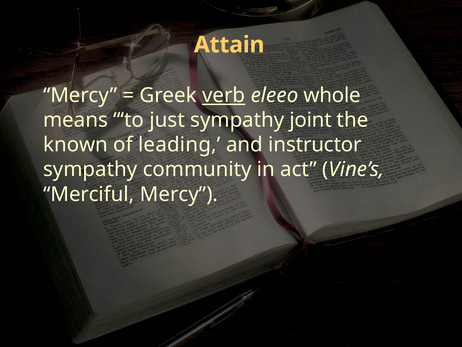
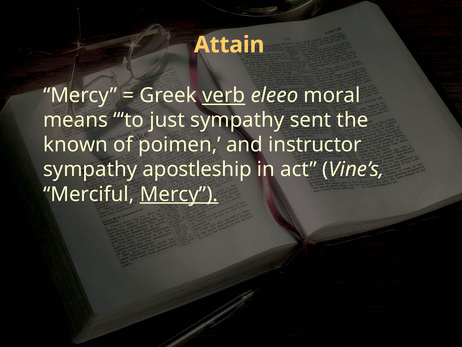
whole: whole -> moral (332, 95)
joint: joint -> sent (311, 120)
leading: leading -> poimen (179, 145)
community: community -> apostleship (197, 169)
Mercy underline: none -> present (179, 194)
